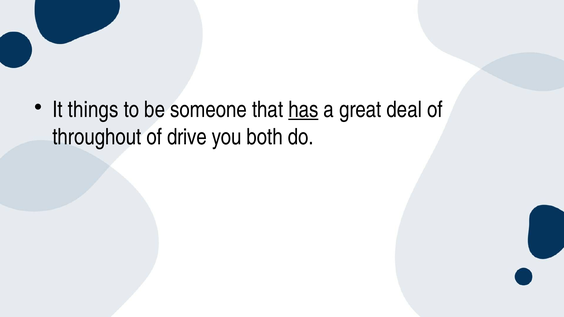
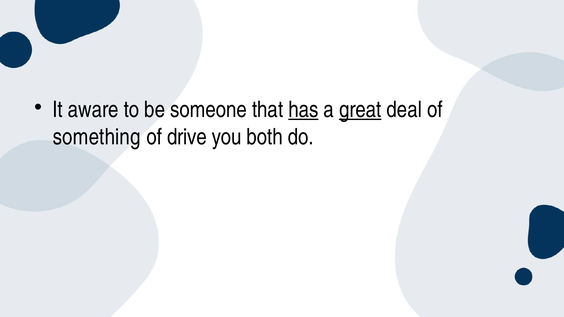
things: things -> aware (93, 110)
great underline: none -> present (360, 110)
throughout: throughout -> something (97, 137)
